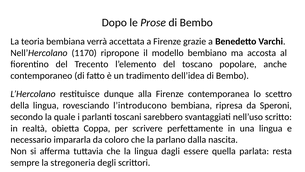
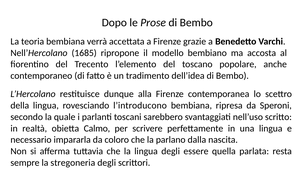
1170: 1170 -> 1685 (84, 53)
Coppa: Coppa -> Calmo (97, 128)
lingua dagli: dagli -> degli (171, 151)
